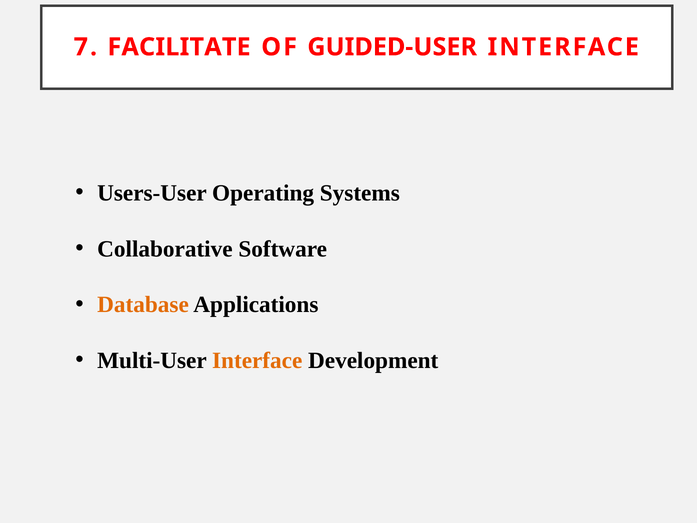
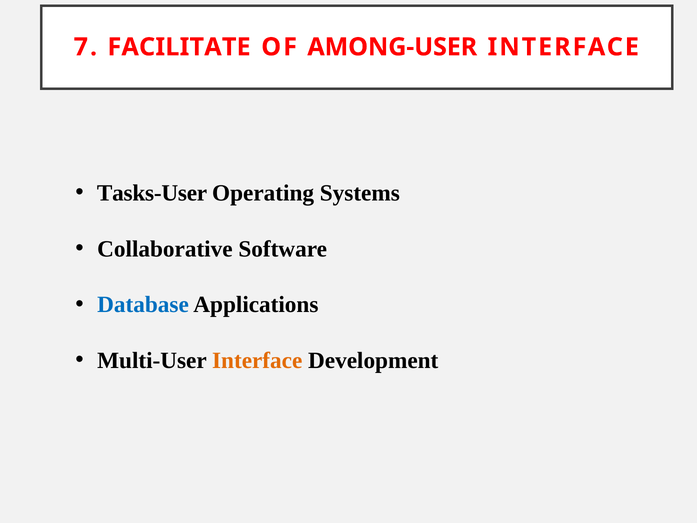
GUIDED-USER: GUIDED-USER -> AMONG-USER (392, 47)
Users-User: Users-User -> Tasks-User (152, 193)
Database colour: orange -> blue (143, 304)
